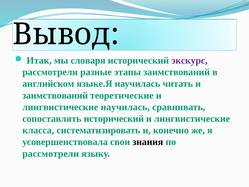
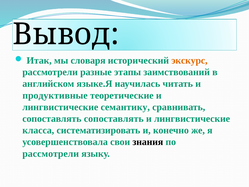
экскурс colour: purple -> orange (189, 60)
заимствований: заимствований -> продуктивные (55, 95)
лингвистические научилась: научилась -> семантику (125, 107)
сопоставлять исторический: исторический -> сопоставлять (114, 119)
